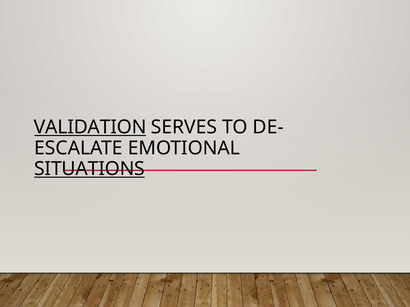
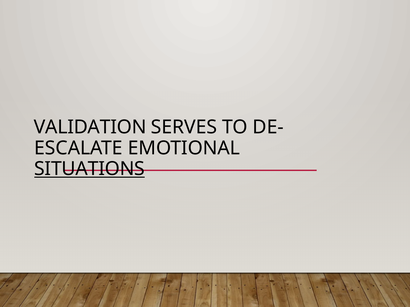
VALIDATION underline: present -> none (90, 127)
